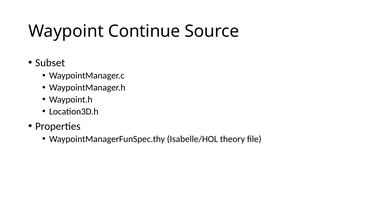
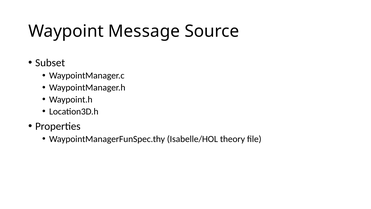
Continue: Continue -> Message (144, 31)
